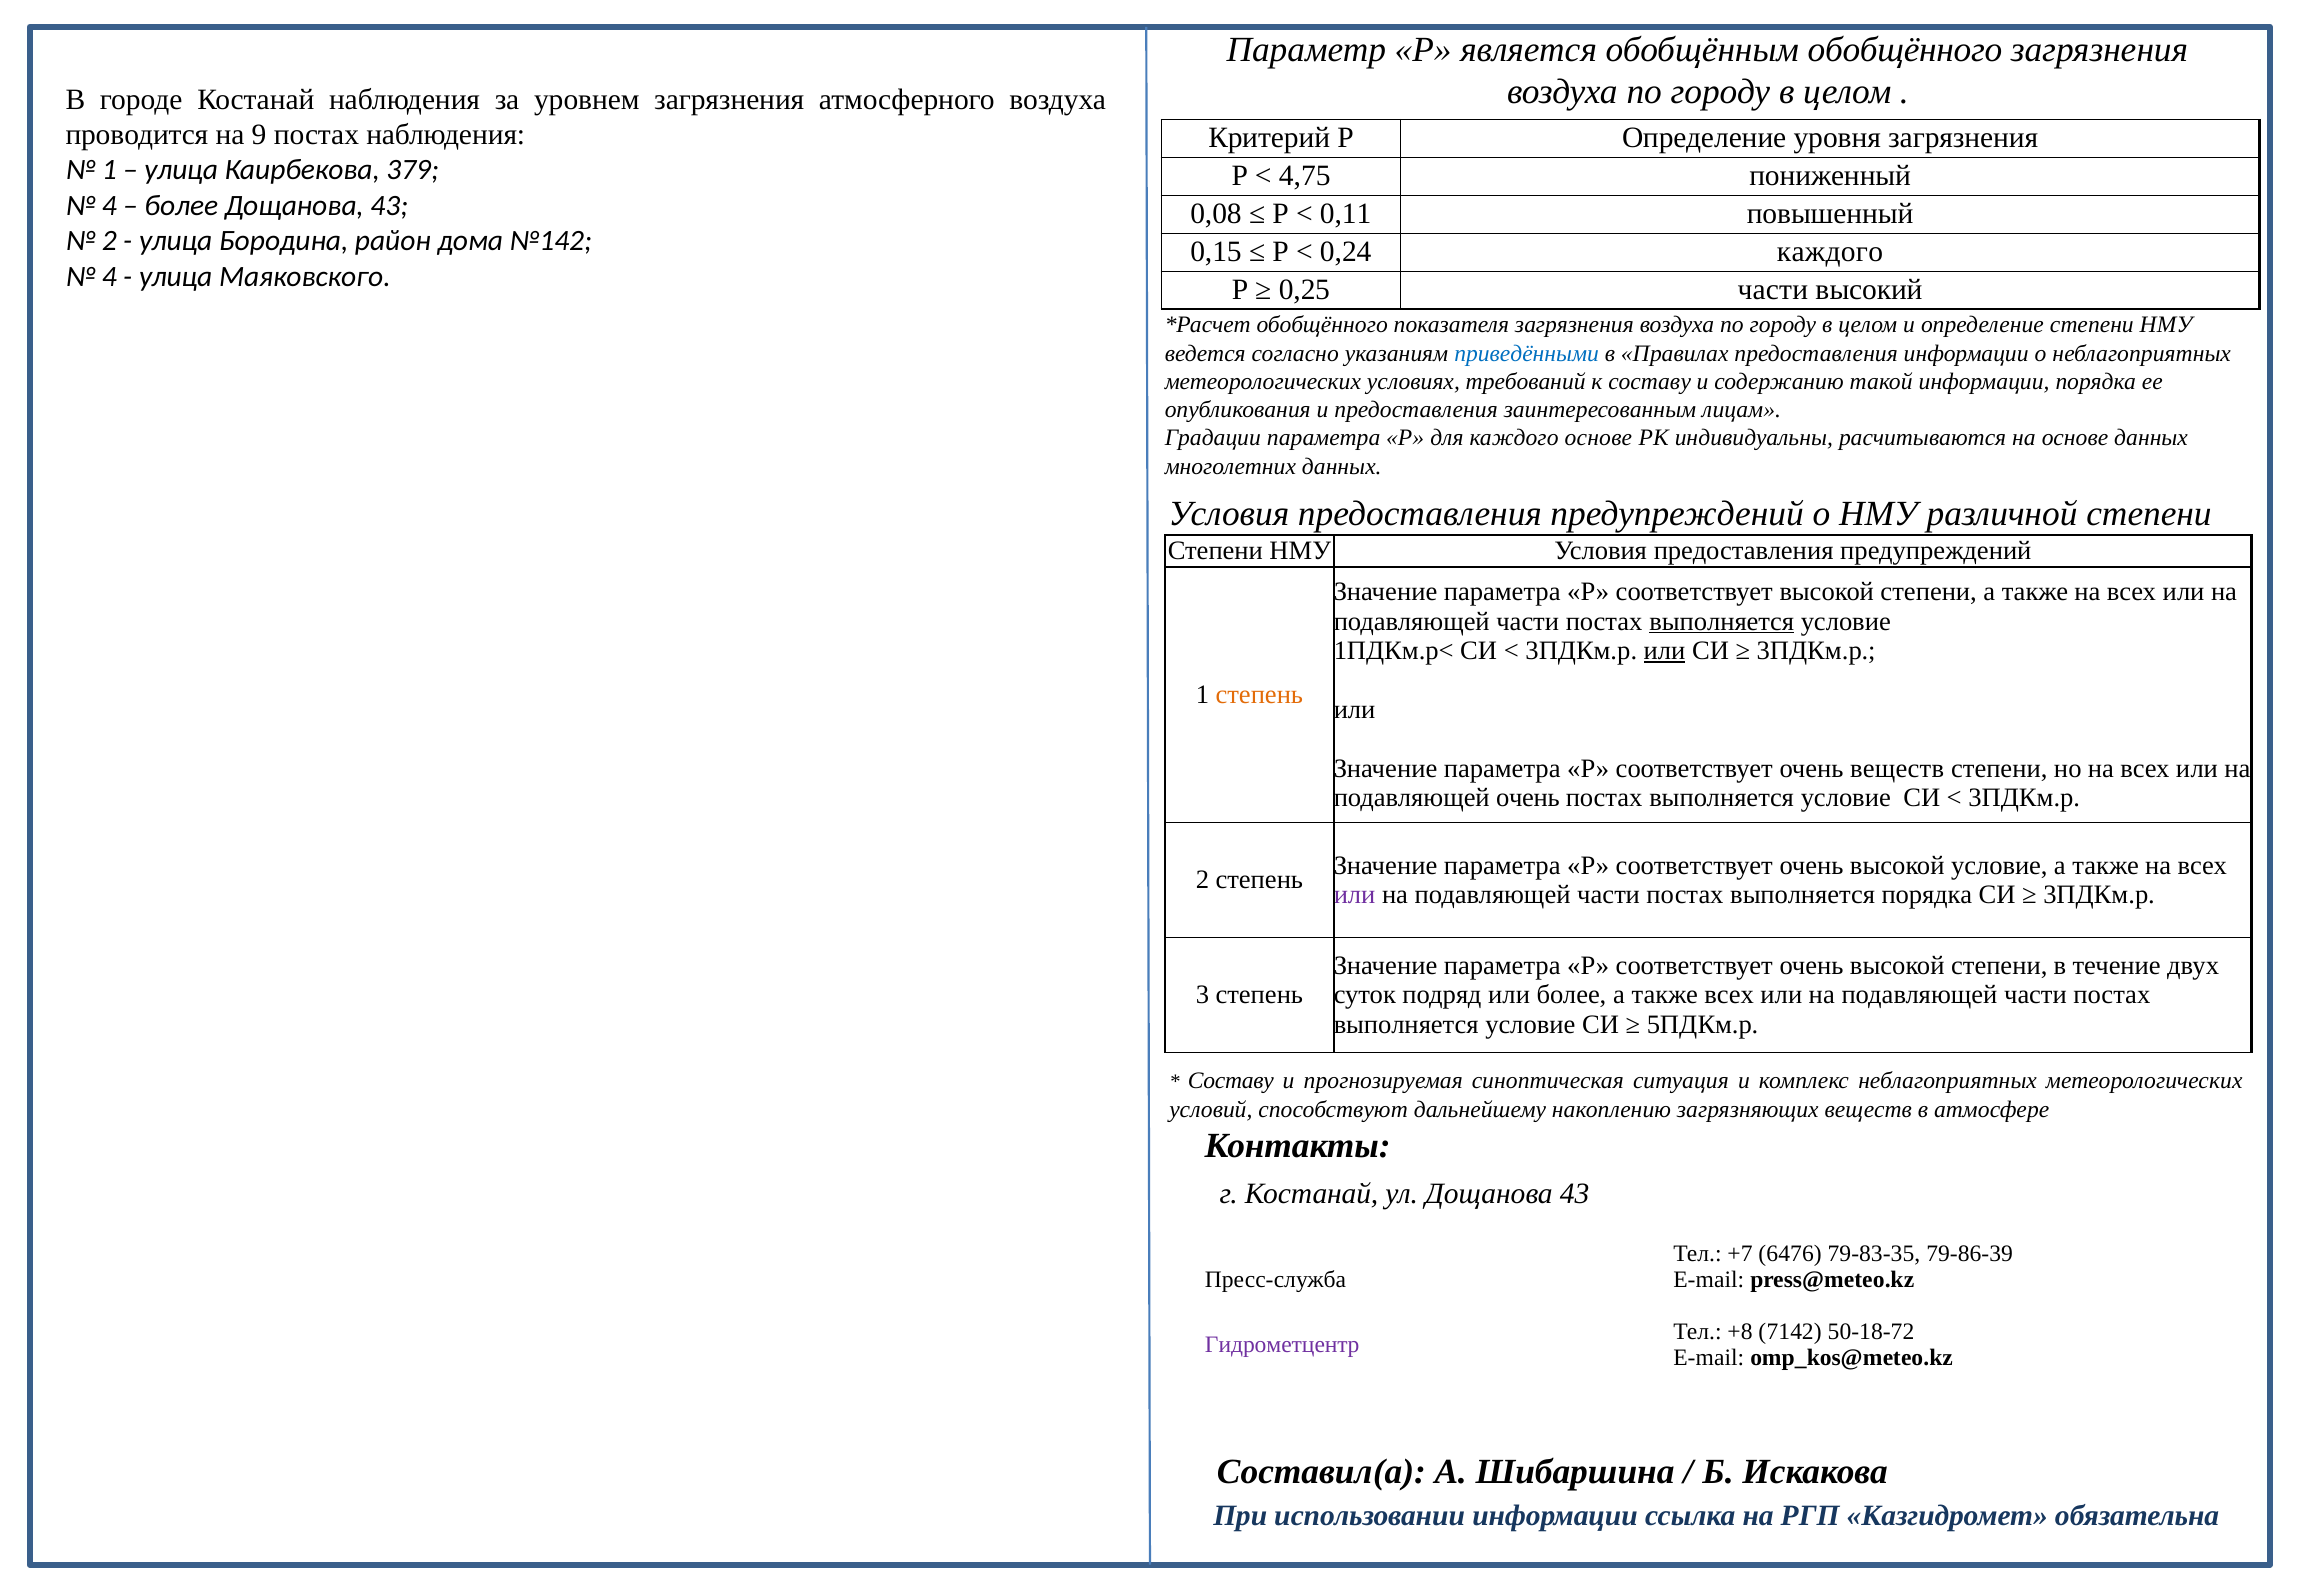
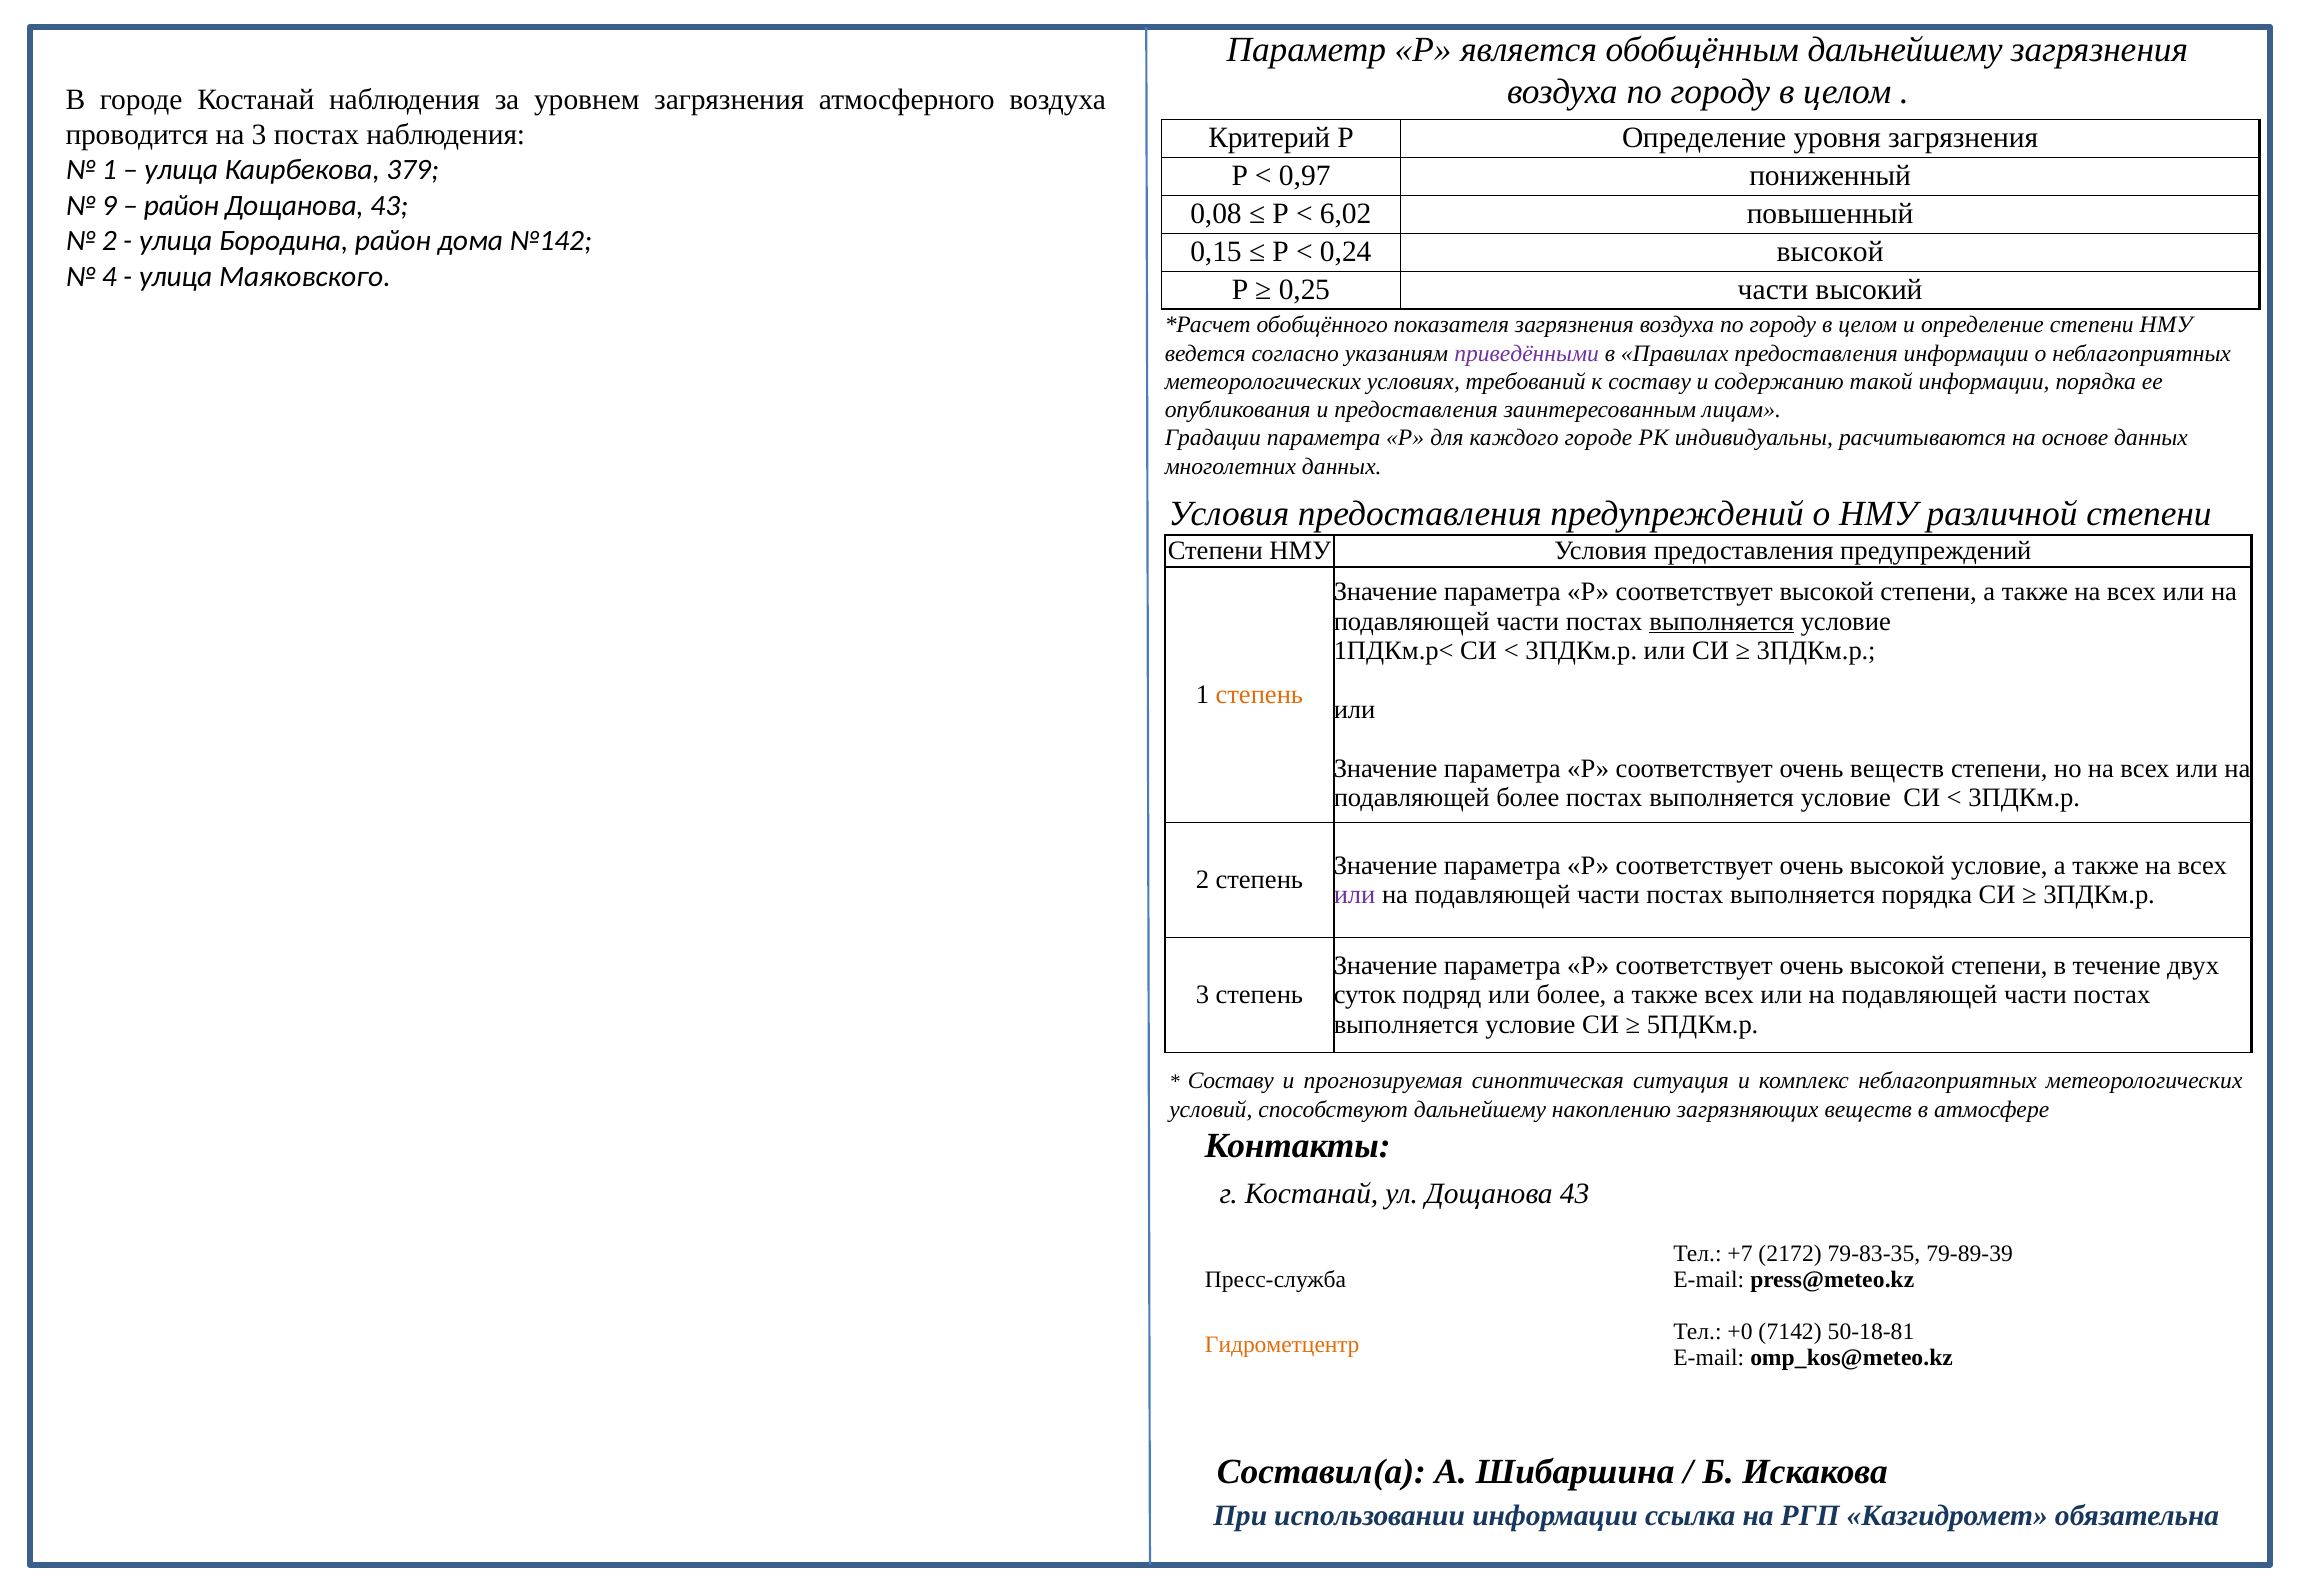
обобщённым обобщённого: обобщённого -> дальнейшему (1905, 50)
на 9: 9 -> 3 (259, 135)
4,75: 4,75 -> 0,97 (1305, 176)
4: 4 -> 9 (109, 206)
более: более -> район (181, 206)
0,11: 0,11 -> 6,02 (1346, 214)
0,24 каждого: каждого -> высокой (1830, 252)
приведёнными colour: blue -> purple (1527, 353)
каждого основе: основе -> городе (1598, 438)
или underline: present -> none (1664, 651)
подавляющей очень: очень -> более (1528, 798)
6476: 6476 -> 2172 (1790, 1254)
79-86-39: 79-86-39 -> 79-89-39 (1970, 1254)
+8: +8 -> +0 (1740, 1331)
50-18-72: 50-18-72 -> 50-18-81 (1871, 1331)
Гидрометцентр colour: purple -> orange (1282, 1345)
